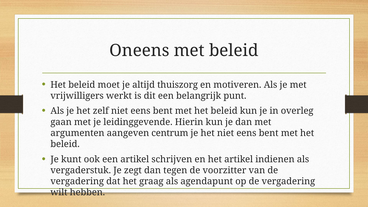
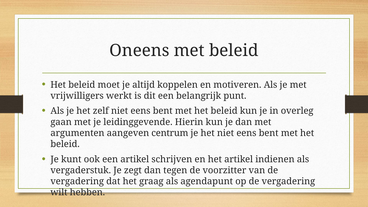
thuiszorg: thuiszorg -> koppelen (178, 85)
